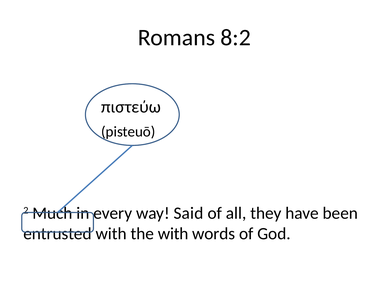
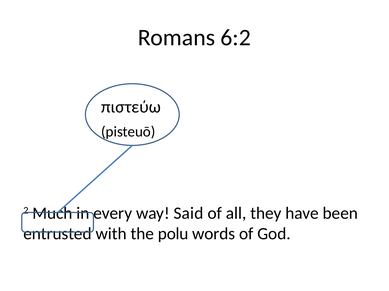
8:2: 8:2 -> 6:2 (236, 38)
the with: with -> polu (173, 234)
